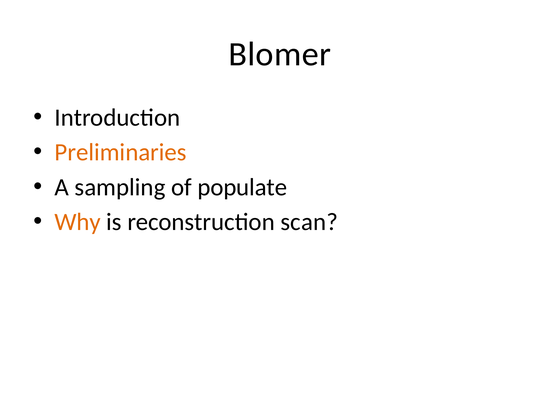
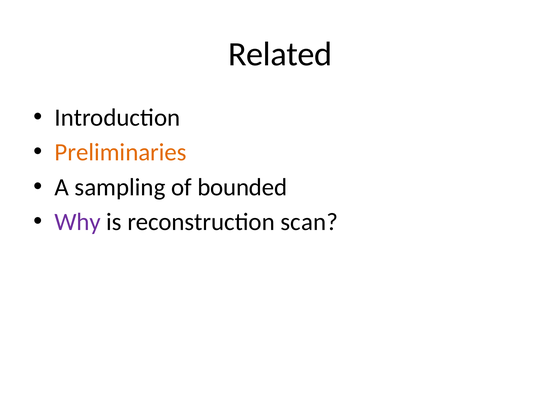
Blomer: Blomer -> Related (280, 54)
populate: populate -> bounded (242, 187)
Why colour: orange -> purple (78, 222)
